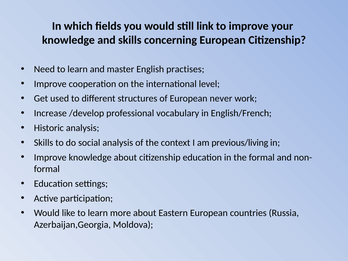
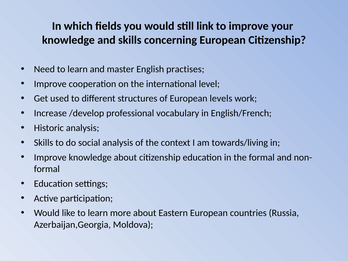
never: never -> levels (221, 99)
previous/living: previous/living -> towards/living (240, 143)
